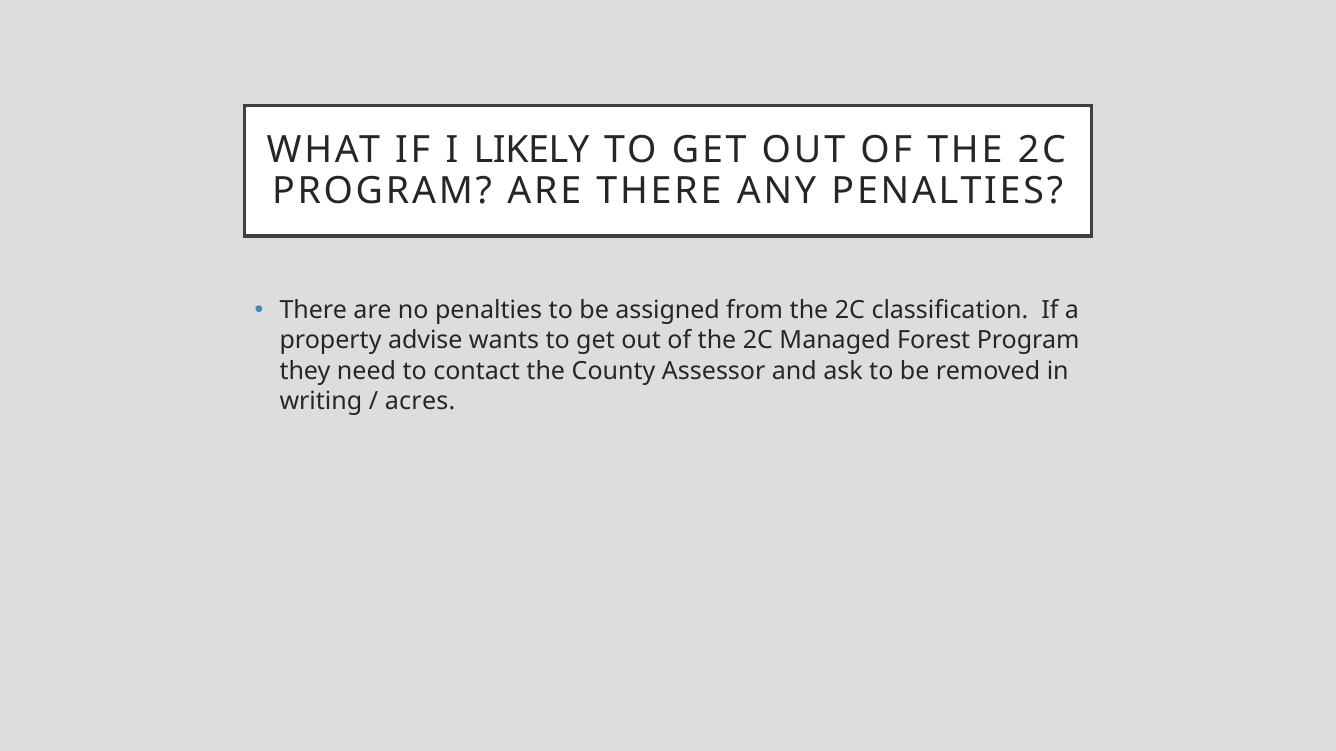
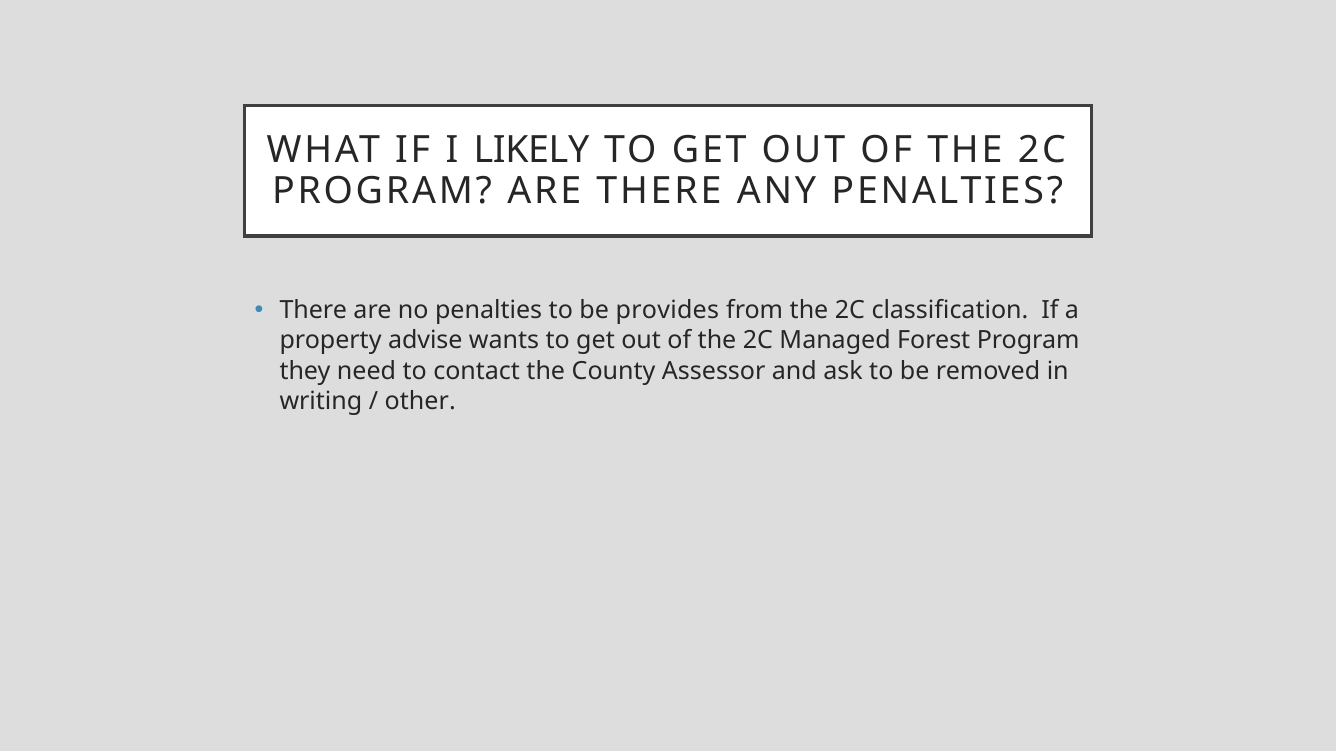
assigned: assigned -> provides (667, 311)
acres: acres -> other (420, 401)
